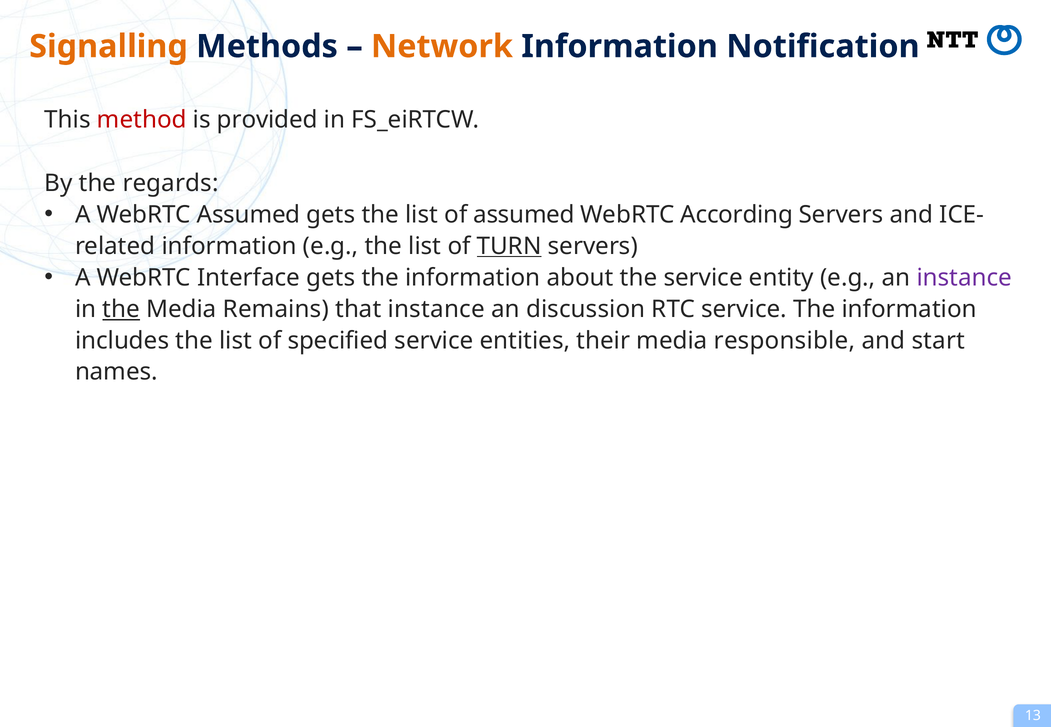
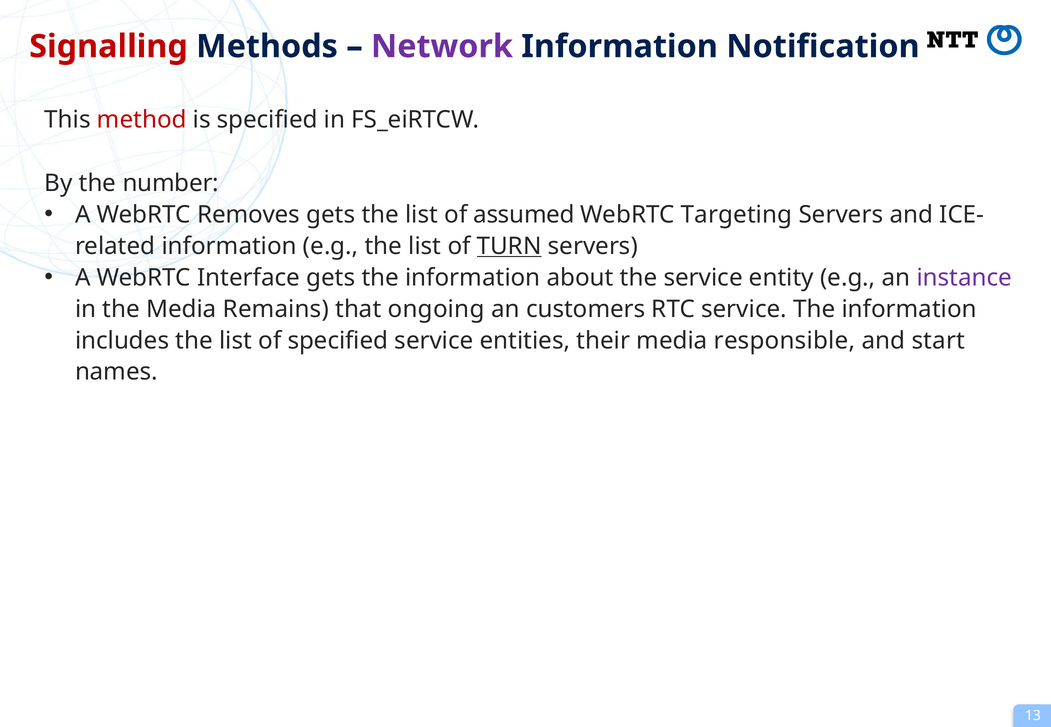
Signalling colour: orange -> red (108, 47)
Network colour: orange -> purple (442, 47)
is provided: provided -> specified (267, 120)
regards: regards -> number (171, 183)
WebRTC Assumed: Assumed -> Removes (249, 215)
According: According -> Targeting (737, 215)
the underline: present -> none (121, 309)
that instance: instance -> ongoing (436, 309)
discussion: discussion -> customers (586, 309)
